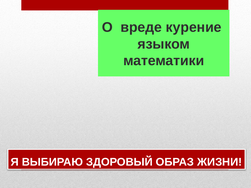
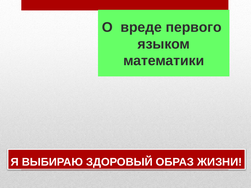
курение: курение -> первого (194, 27)
